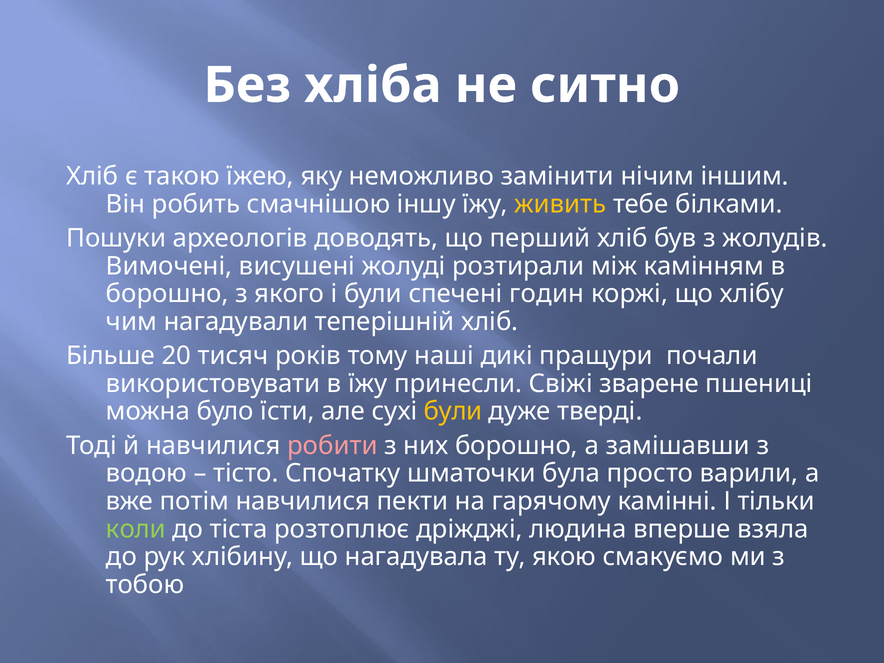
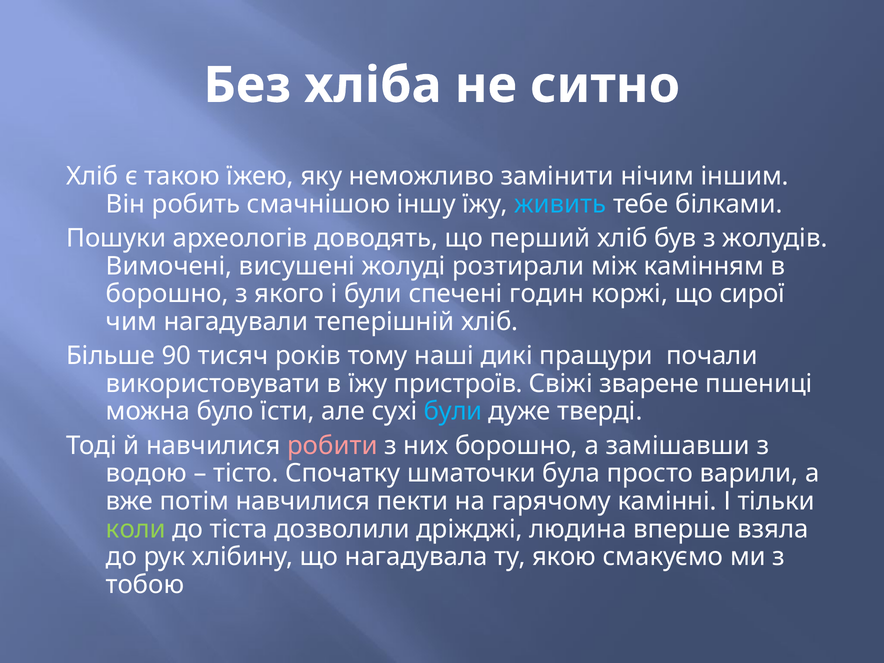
живить colour: yellow -> light blue (560, 204)
хлібу: хлібу -> сирої (752, 294)
20: 20 -> 90 (176, 356)
принесли: принесли -> пристроїв (458, 384)
були colour: yellow -> light blue (453, 411)
розтоплює: розтоплює -> дозволили (342, 529)
